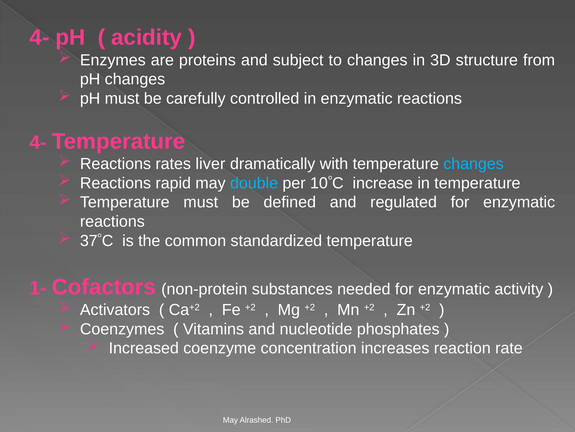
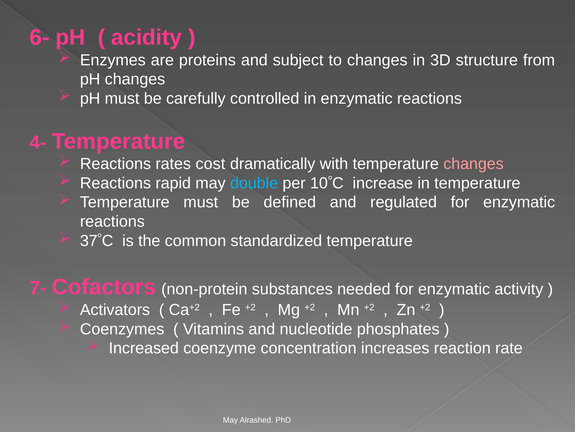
4-: 4- -> 6- (40, 37)
liver: liver -> cost (210, 164)
changes colour: light blue -> pink (474, 164)
1-: 1- -> 7- (38, 288)
